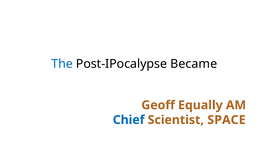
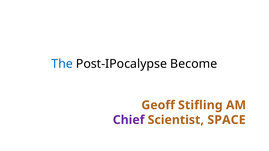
Became: Became -> Become (194, 64)
Equally: Equally -> Stifling (200, 105)
Chief colour: blue -> purple (129, 120)
